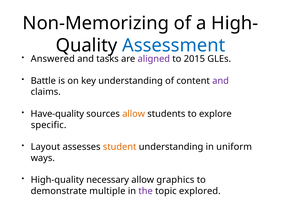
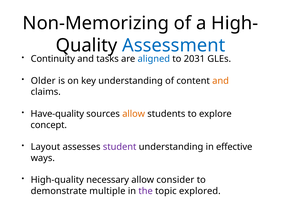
Answered: Answered -> Continuity (53, 59)
aligned colour: purple -> blue (154, 59)
2015: 2015 -> 2031 (194, 59)
Battle: Battle -> Older (43, 81)
and colour: purple -> orange (221, 81)
specific: specific -> concept (49, 125)
student colour: orange -> purple (120, 147)
uniform: uniform -> effective (234, 147)
graphics: graphics -> consider (175, 180)
